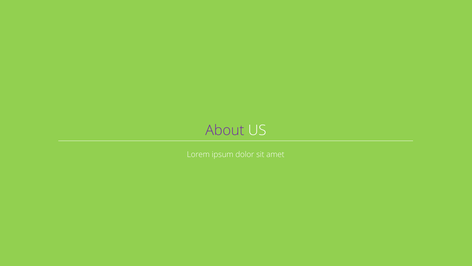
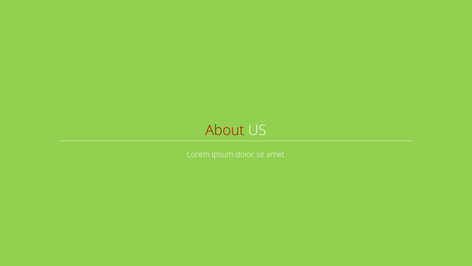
About colour: purple -> red (225, 130)
